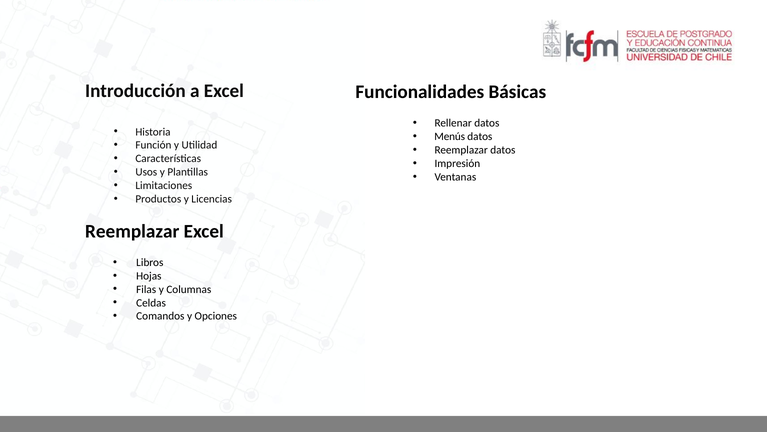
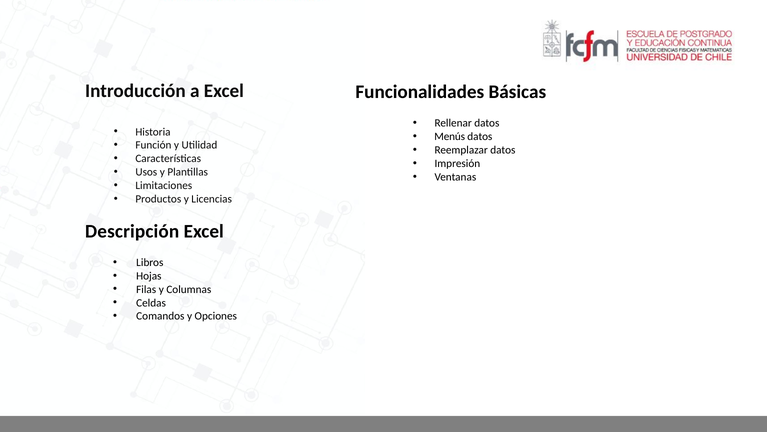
Reemplazar: Reemplazar -> Descripción (132, 231)
